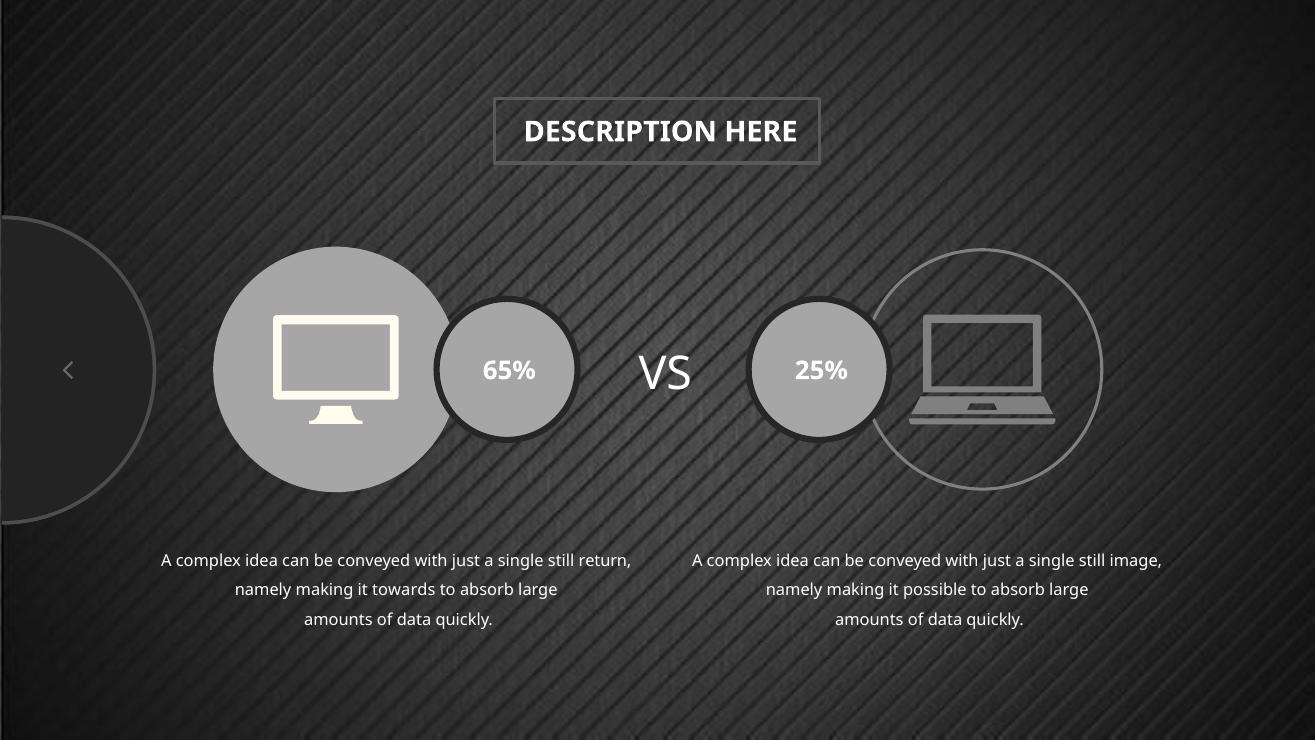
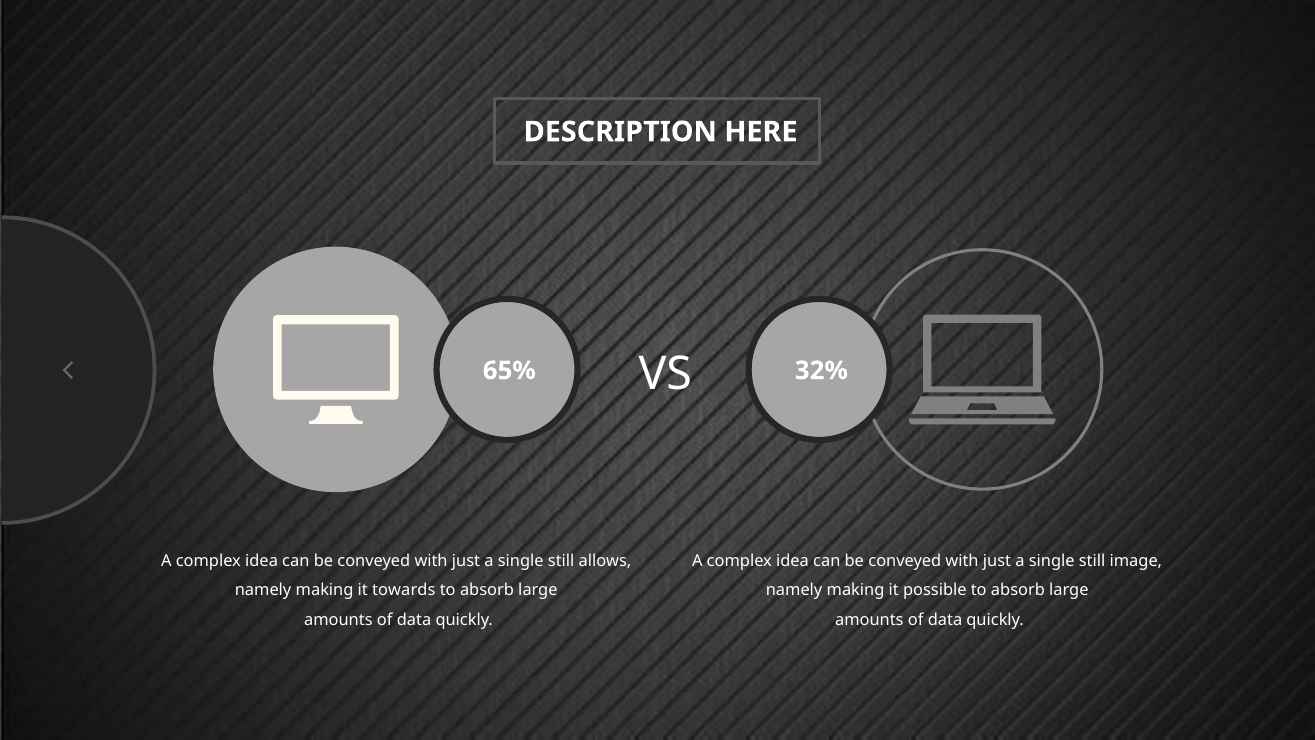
25%: 25% -> 32% (821, 370)
return: return -> allows (605, 560)
